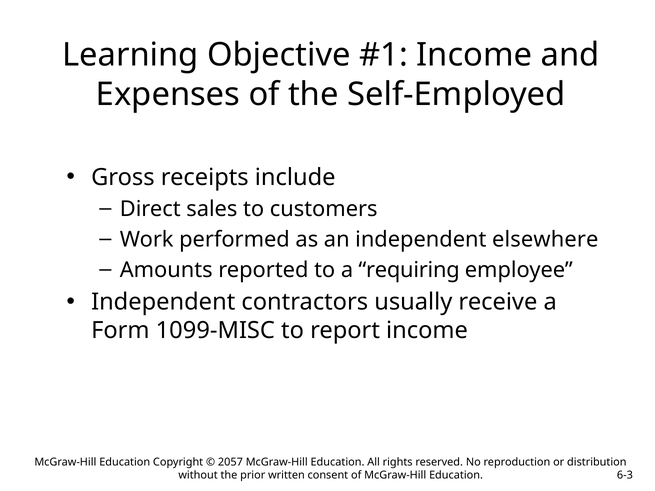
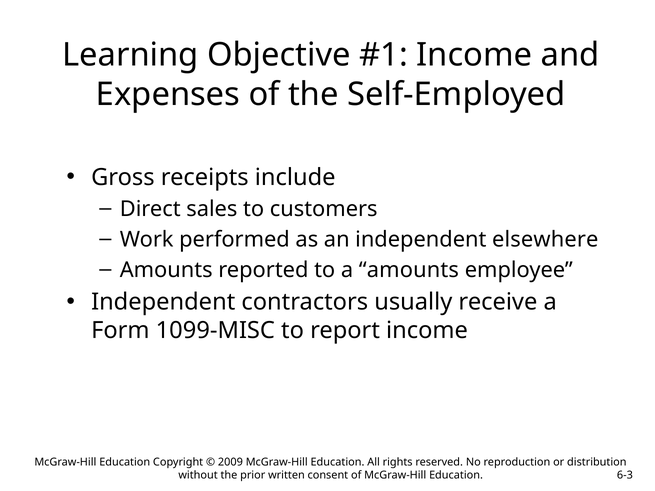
a requiring: requiring -> amounts (409, 270)
2057: 2057 -> 2009 (230, 462)
